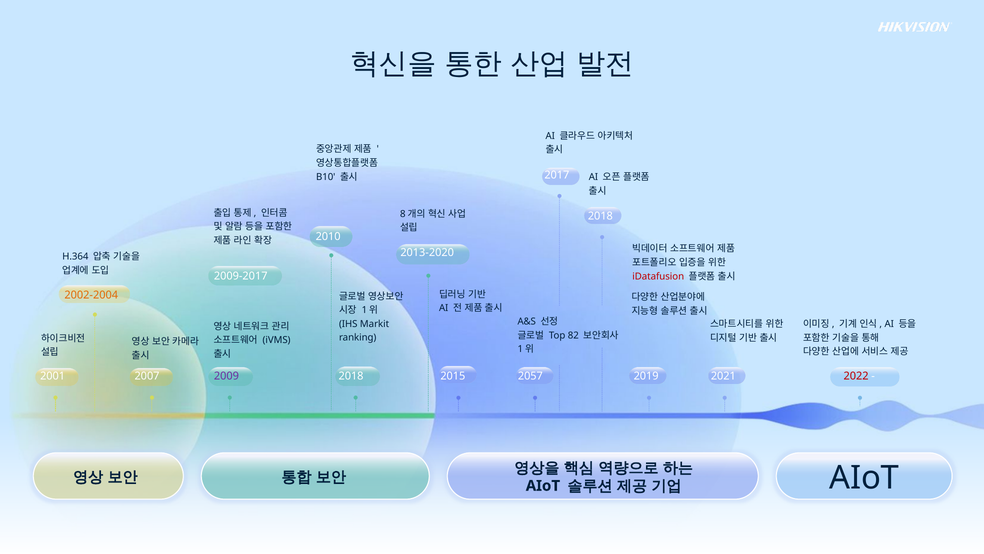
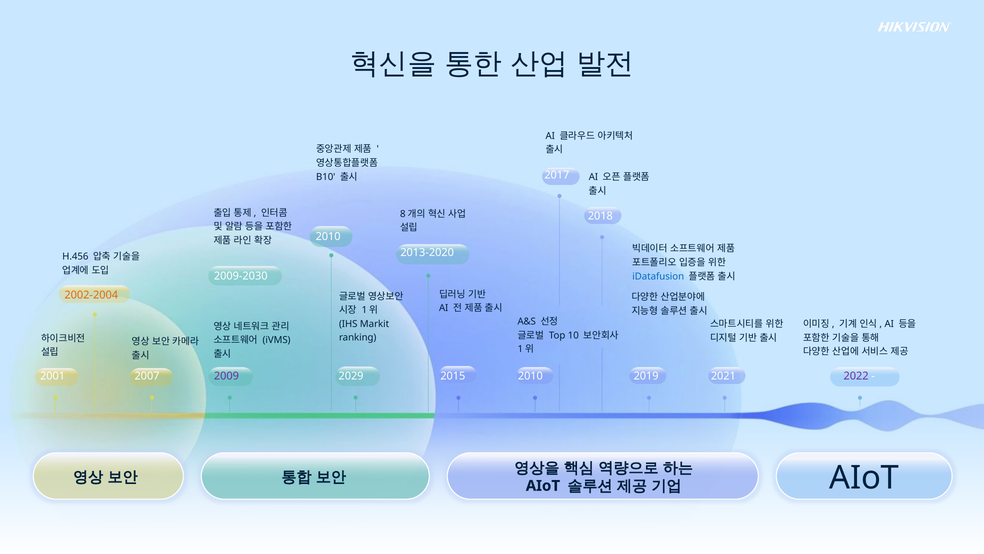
H.364: H.364 -> H.456 (75, 256)
2009-2017: 2009-2017 -> 2009-2030 (241, 276)
iDatafusion colour: red -> blue (658, 276)
82: 82 -> 10 (573, 335)
2018: 2018 -> 2029 (351, 376)
2057: 2057 -> 2010 (530, 376)
2022 colour: red -> purple (856, 376)
